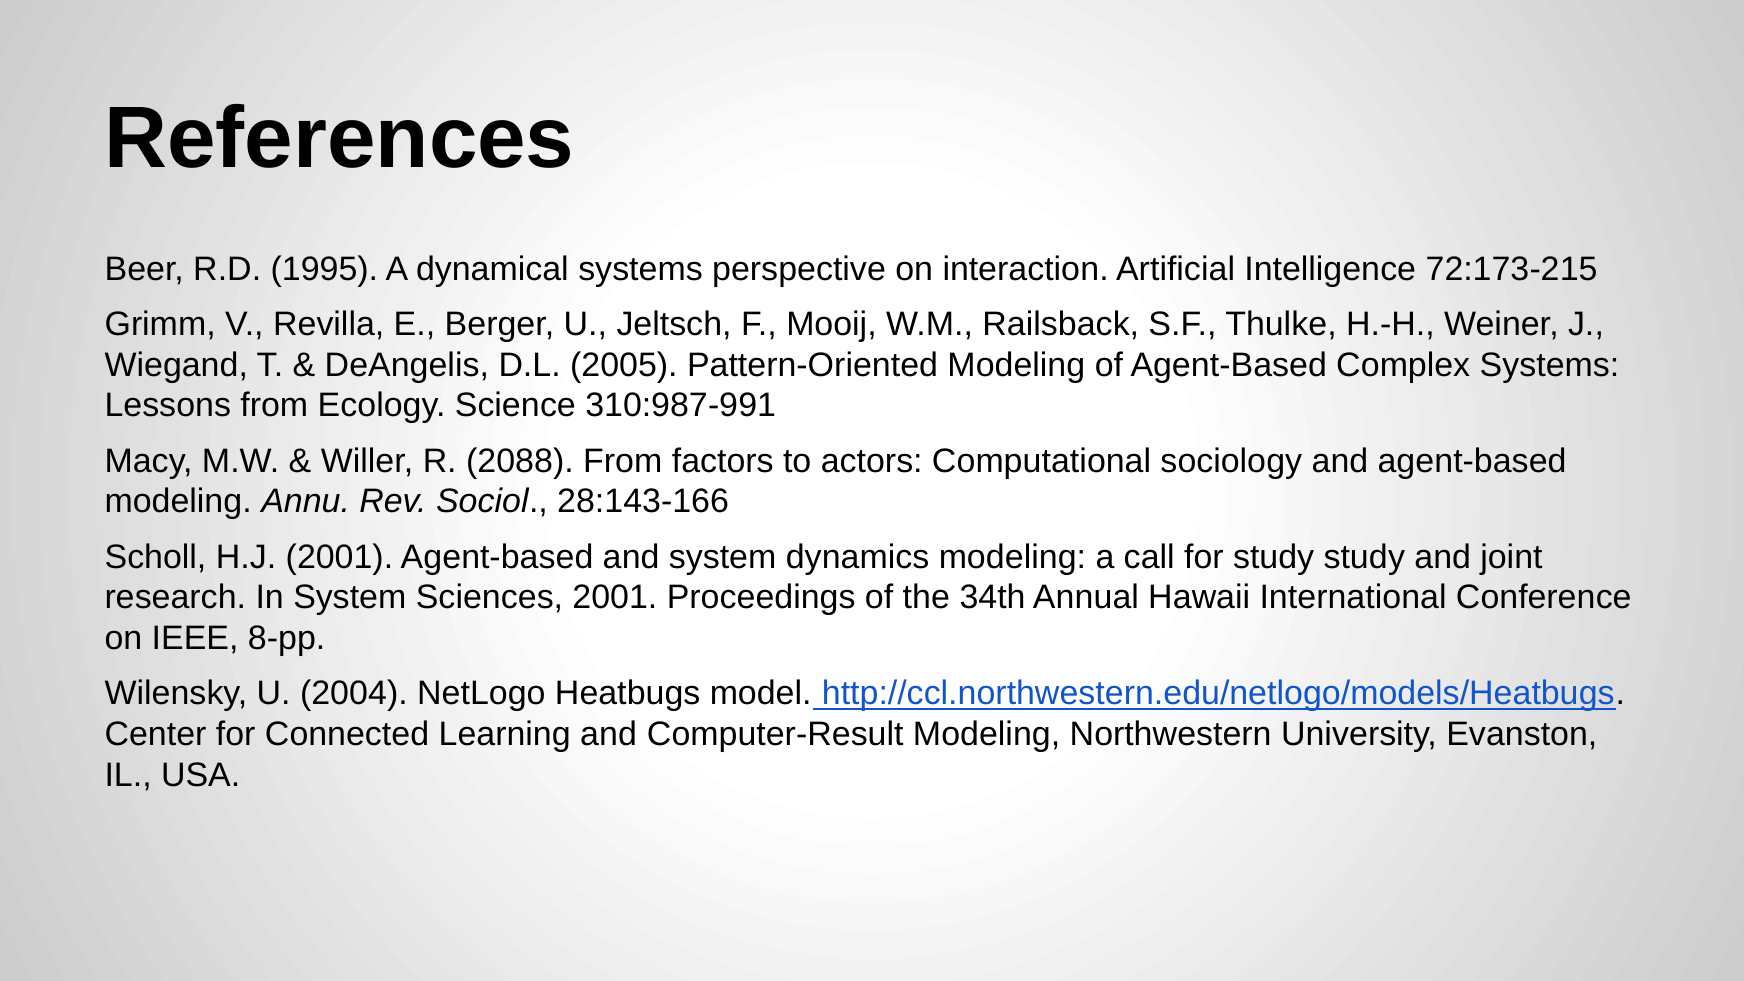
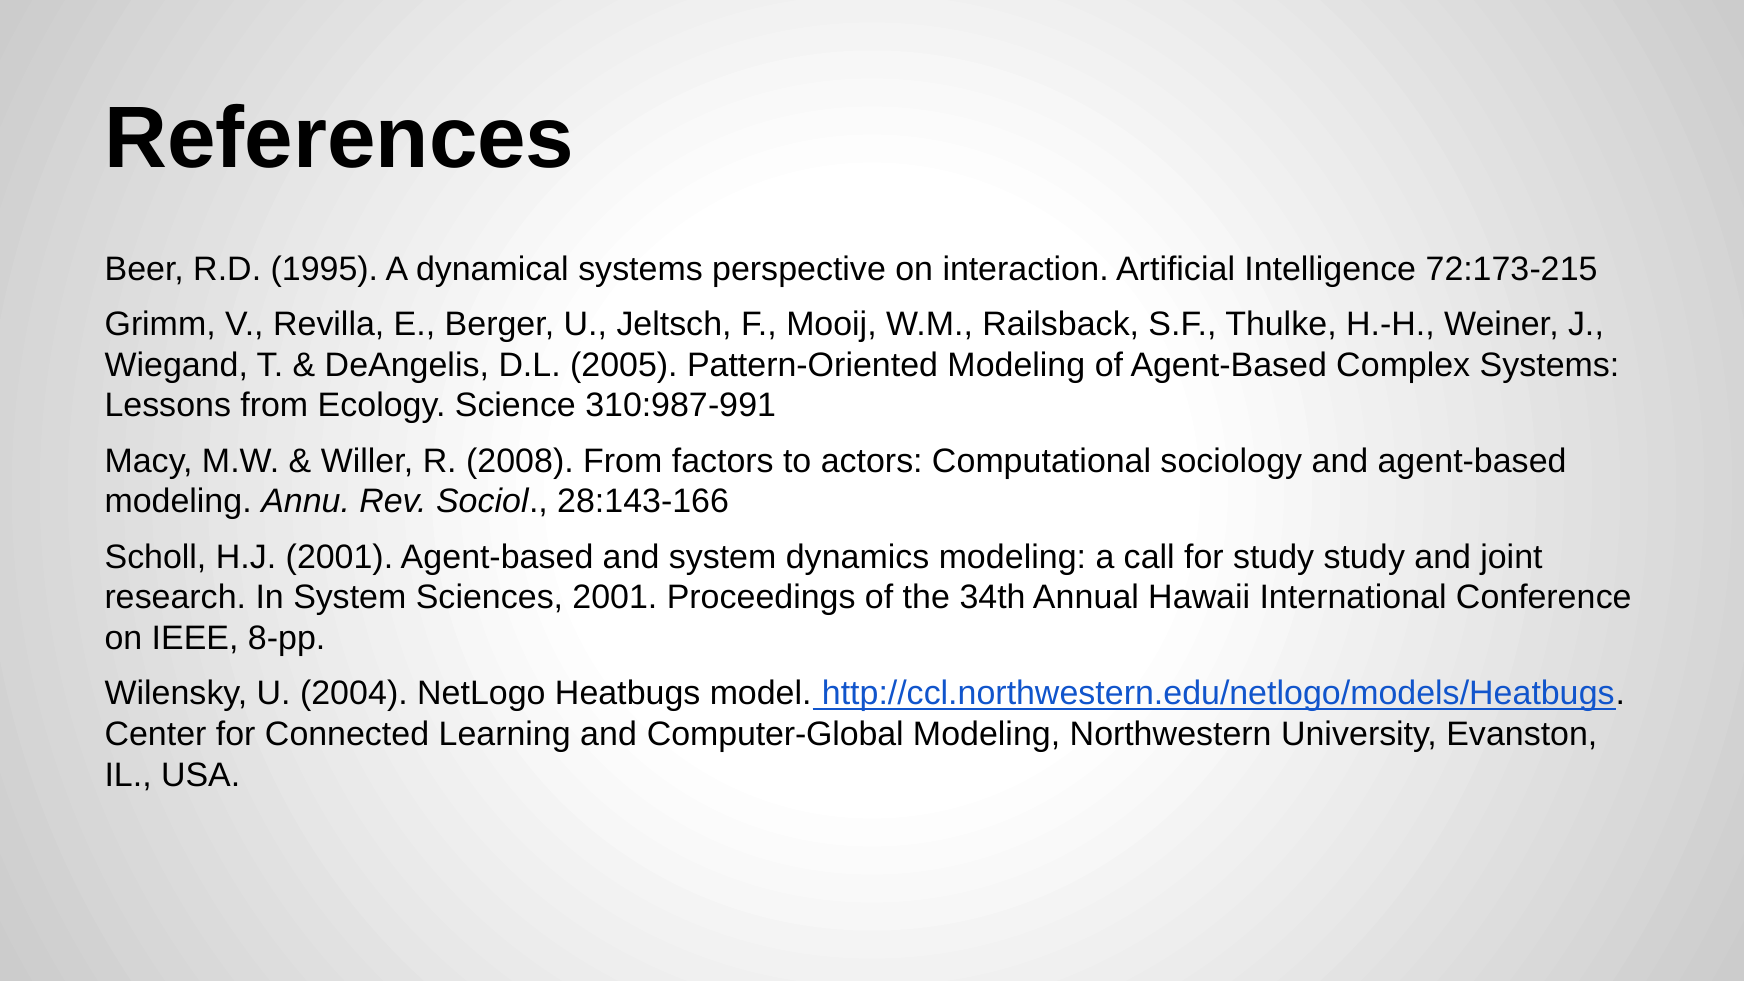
2088: 2088 -> 2008 (520, 461)
Computer-Result: Computer-Result -> Computer-Global (775, 734)
